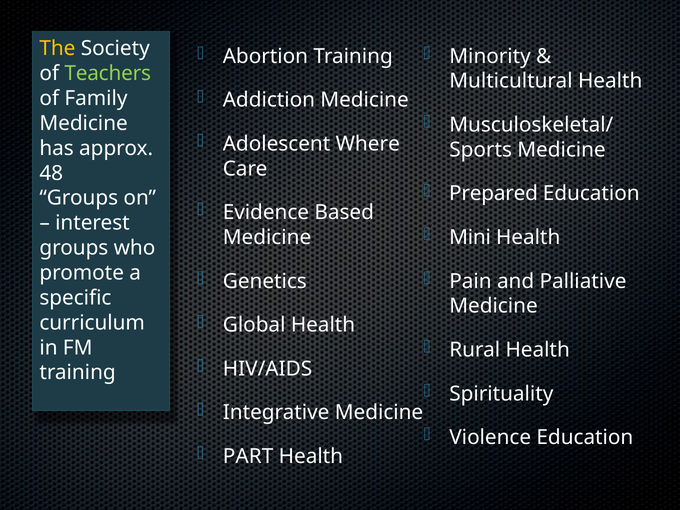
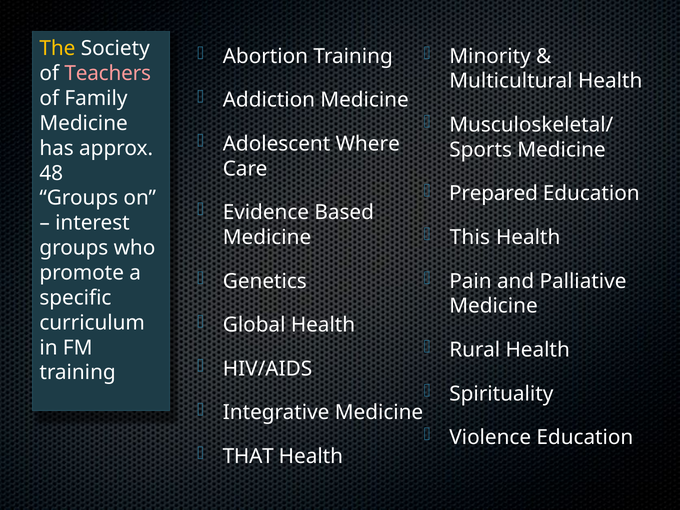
Teachers colour: light green -> pink (108, 73)
Mini: Mini -> This (470, 237)
PART: PART -> THAT (248, 456)
